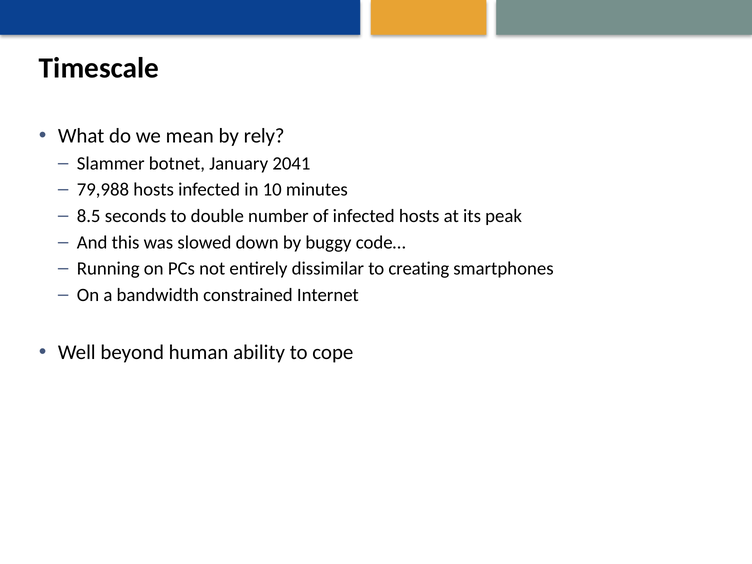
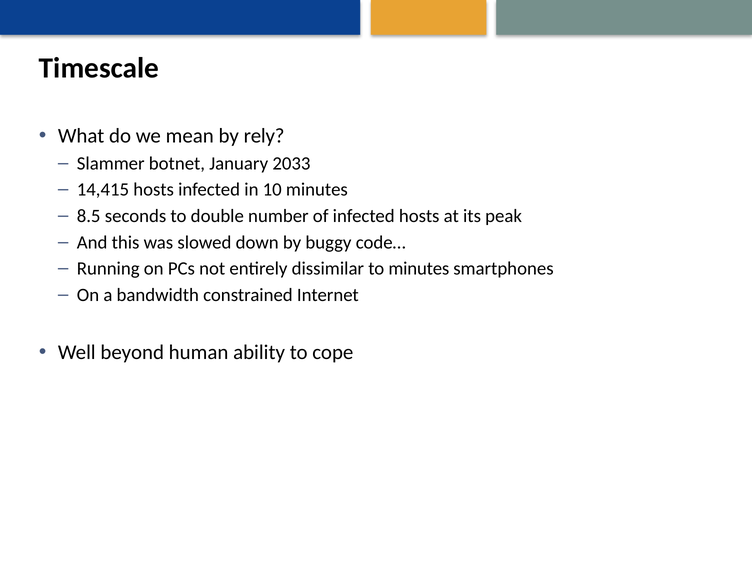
2041: 2041 -> 2033 (291, 163)
79,988: 79,988 -> 14,415 (103, 190)
to creating: creating -> minutes (419, 269)
